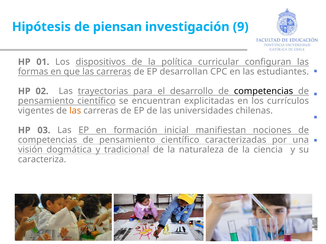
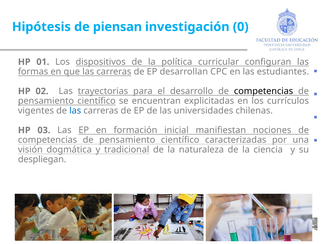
9: 9 -> 0 (241, 27)
las colour: orange -> blue (75, 111)
caracteriza: caracteriza -> despliegan (42, 160)
